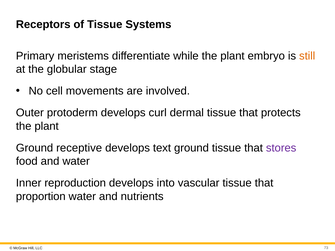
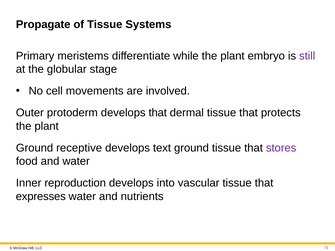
Receptors: Receptors -> Propagate (43, 24)
still colour: orange -> purple (307, 56)
develops curl: curl -> that (158, 113)
proportion: proportion -> expresses (41, 197)
